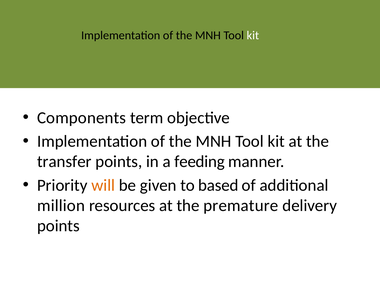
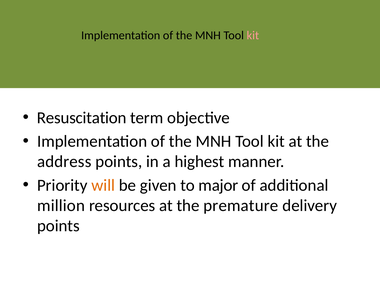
kit colour: white -> pink (253, 35)
Components: Components -> Resuscitation (82, 118)
transfer: transfer -> address (64, 162)
feeding: feeding -> highest (199, 162)
based: based -> major (218, 185)
